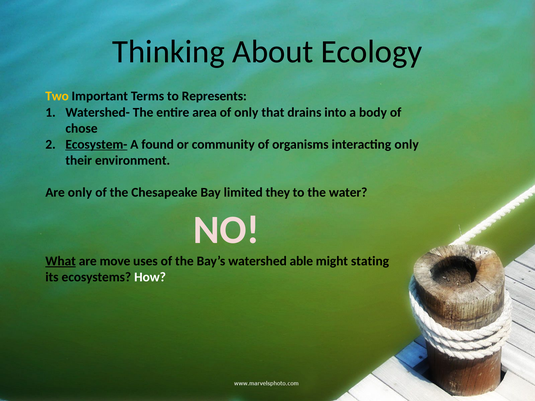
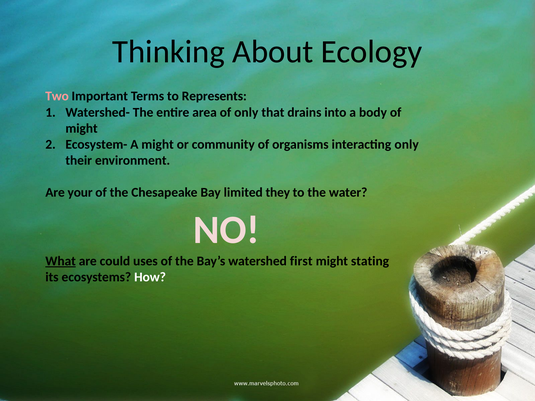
Two colour: yellow -> pink (57, 96)
chose: chose -> might (82, 128)
Ecosystem- underline: present -> none (96, 144)
A found: found -> might (158, 144)
Are only: only -> your (80, 193)
move: move -> could (115, 261)
able: able -> first (301, 261)
